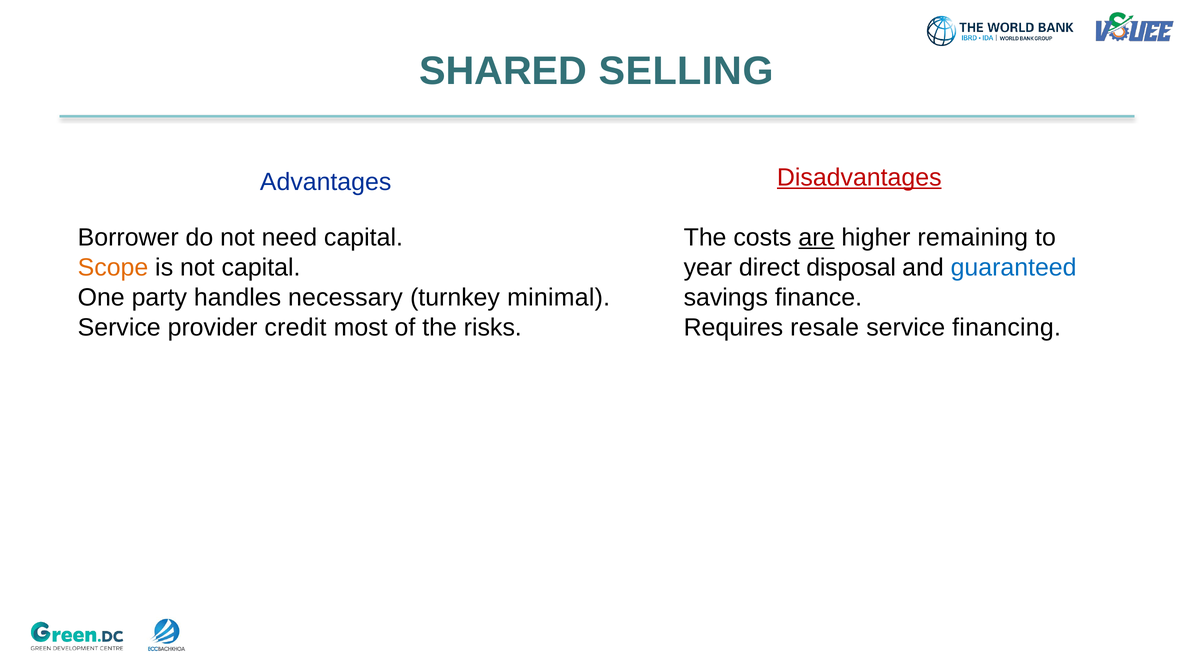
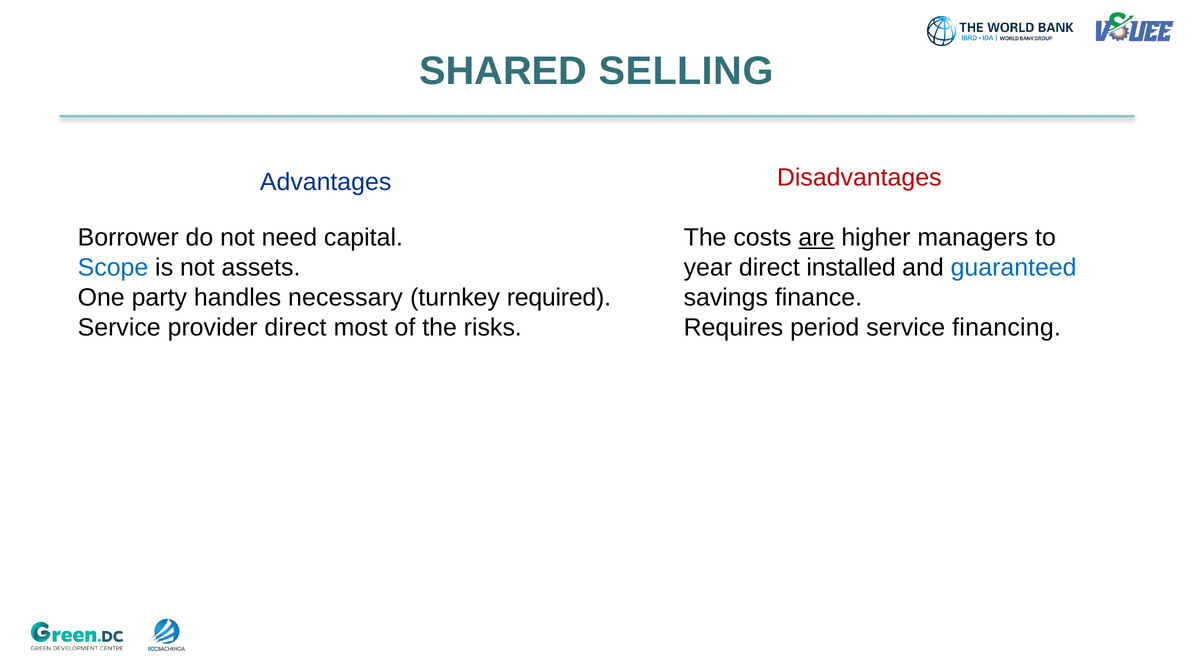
Disadvantages underline: present -> none (859, 177)
remaining: remaining -> managers (973, 237)
Scope colour: orange -> blue (113, 267)
not capital: capital -> assets (261, 267)
disposal: disposal -> installed (851, 267)
minimal: minimal -> required (559, 297)
provider credit: credit -> direct (295, 327)
resale: resale -> period (825, 327)
